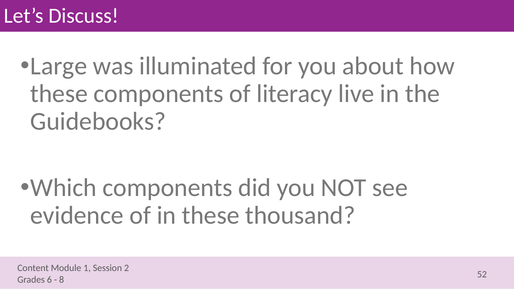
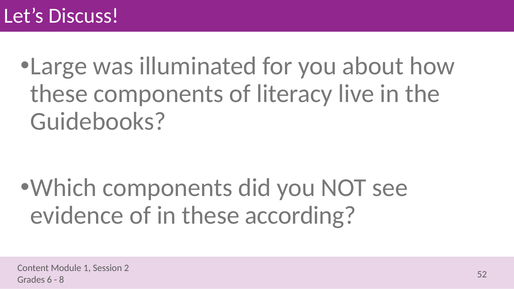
thousand: thousand -> according (300, 215)
